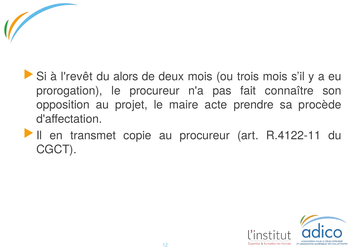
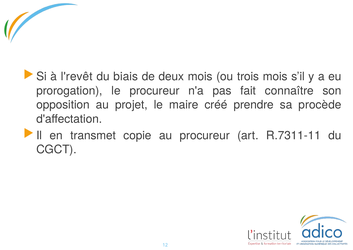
alors: alors -> biais (126, 76)
acte: acte -> créé (216, 105)
R.4122-11: R.4122-11 -> R.7311-11 (293, 135)
